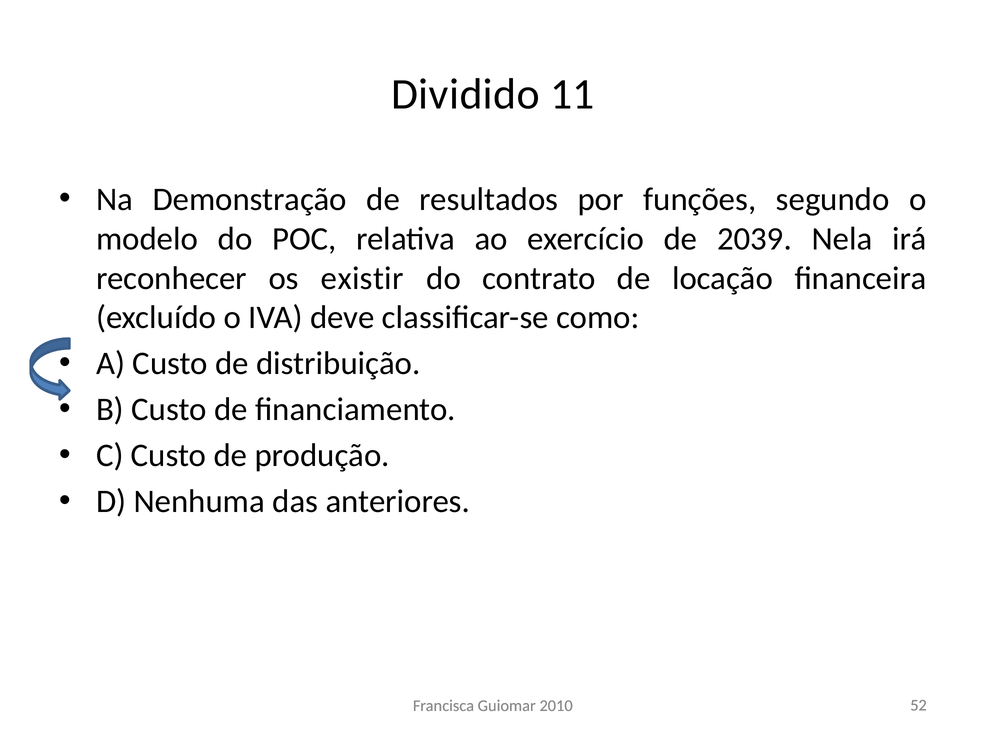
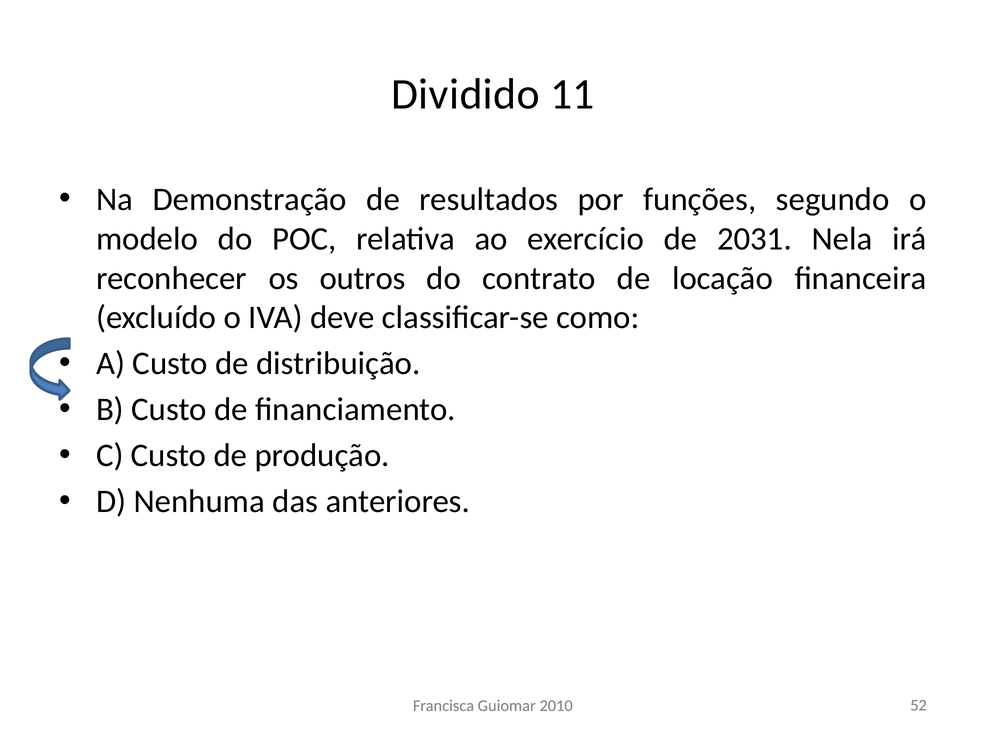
2039: 2039 -> 2031 (755, 239)
existir: existir -> outros (363, 278)
